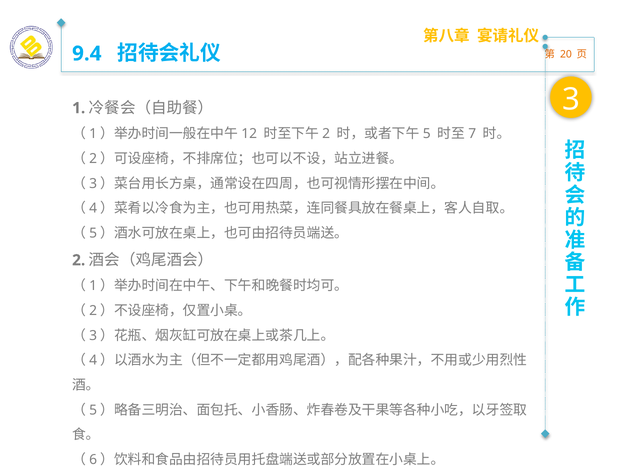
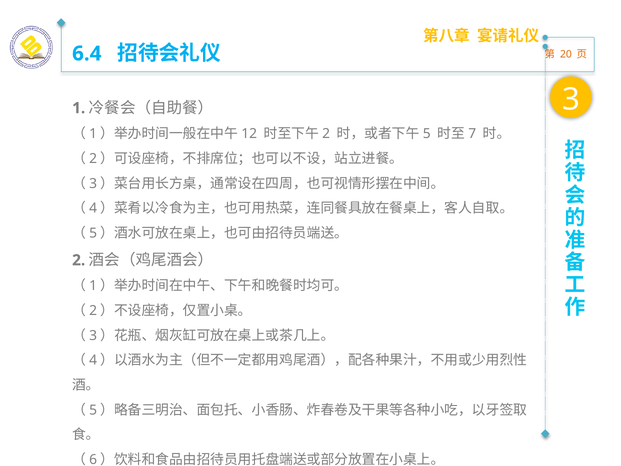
9.4: 9.4 -> 6.4 (87, 54)
